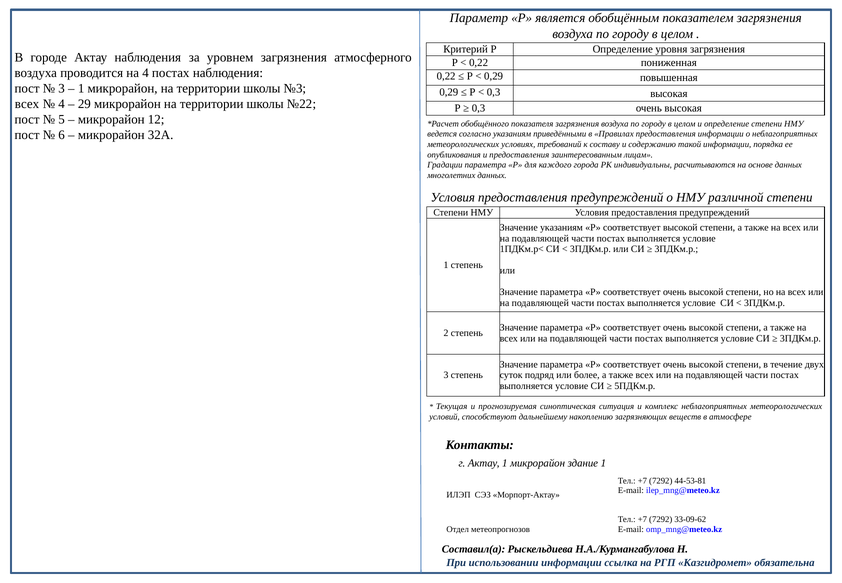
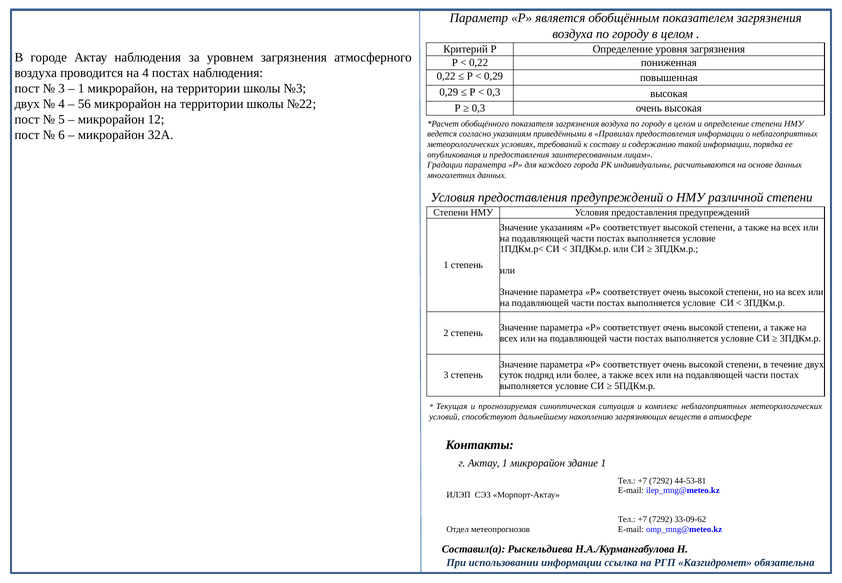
всех: всех -> двух (27, 104)
29: 29 -> 56 (84, 104)
